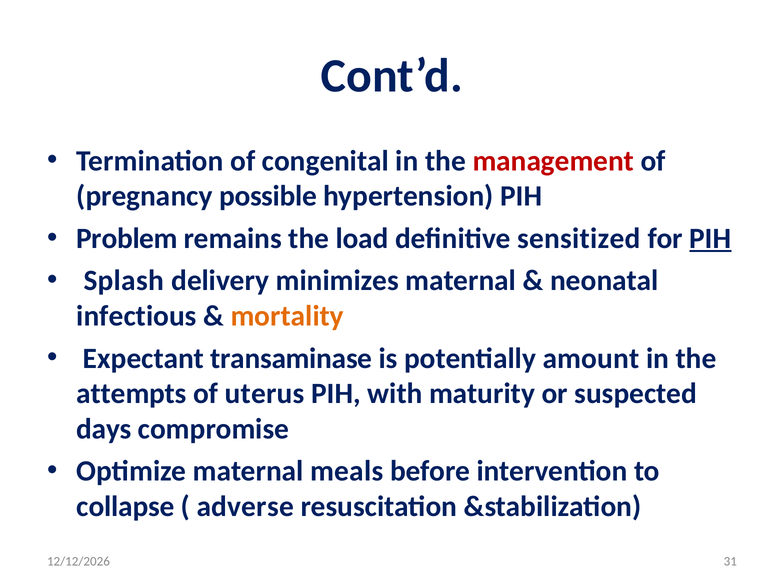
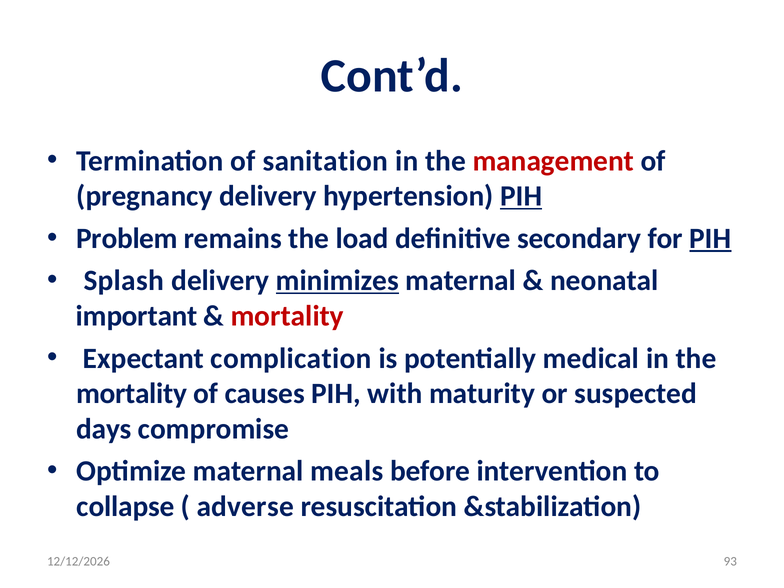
congenital: congenital -> sanitation (325, 161)
pregnancy possible: possible -> delivery (268, 196)
PIH underline: none -> present (521, 196)
sensitized: sensitized -> secondary (579, 238)
minimizes underline: none -> present (337, 281)
infectious: infectious -> important (137, 316)
mortality colour: orange -> red (287, 316)
transaminase: transaminase -> complication (291, 358)
amount: amount -> medical (591, 358)
attempts: attempts -> mortality (132, 394)
uterus: uterus -> causes (265, 394)
31: 31 -> 93 (730, 561)
